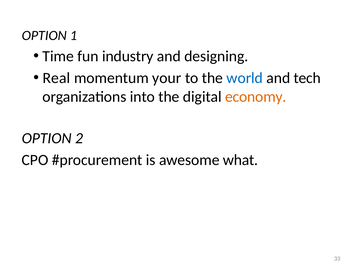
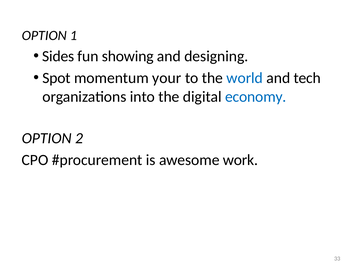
Time: Time -> Sides (58, 56)
industry: industry -> showing (128, 56)
Real: Real -> Spot (57, 78)
economy colour: orange -> blue (256, 97)
what: what -> work (241, 160)
